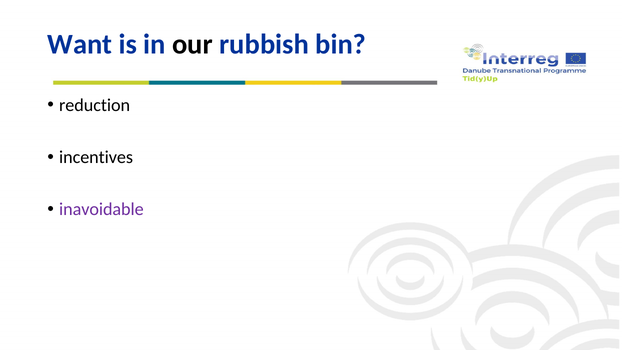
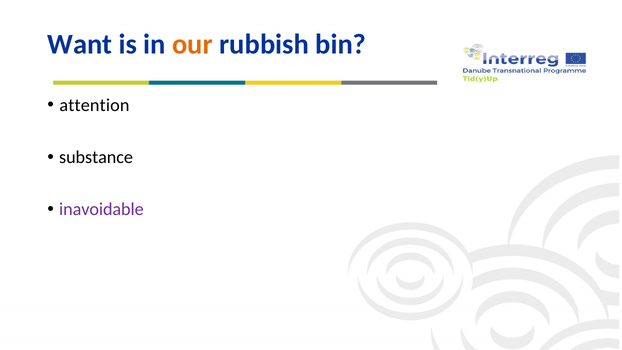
our colour: black -> orange (193, 44)
reduction: reduction -> attention (94, 105)
incentives: incentives -> substance (96, 157)
